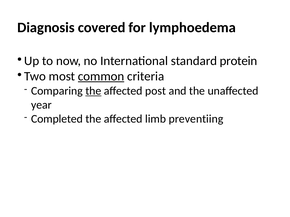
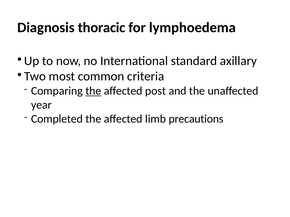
covered: covered -> thoracic (102, 28)
protein: protein -> axillary (238, 61)
common underline: present -> none (101, 76)
preventiing: preventiing -> precautions (196, 119)
